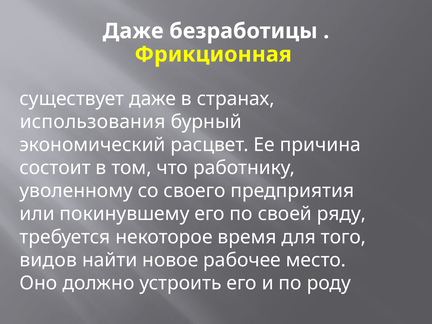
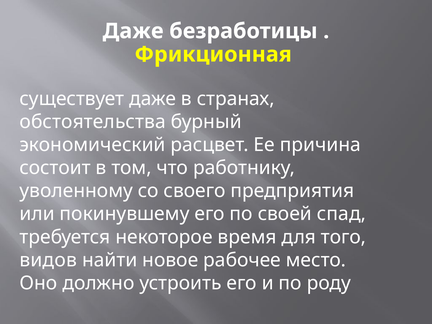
использования: использования -> обстоятельства (93, 122)
ряду: ряду -> спад (341, 214)
